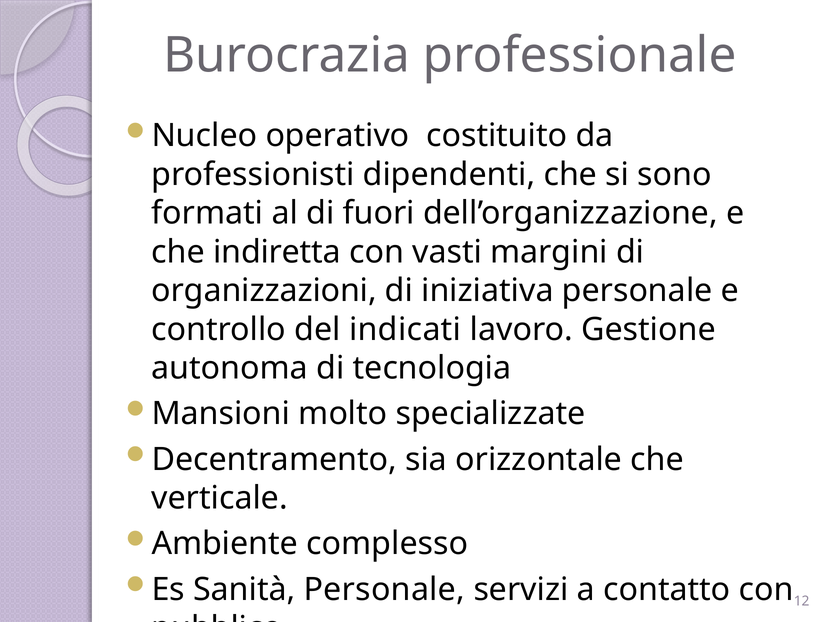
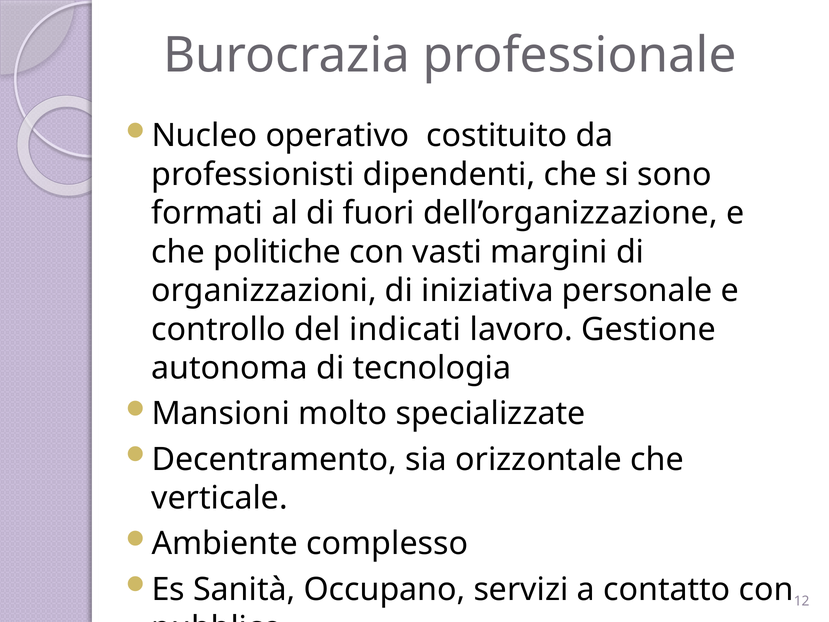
indiretta: indiretta -> politiche (277, 252)
Sanità Personale: Personale -> Occupano (385, 589)
